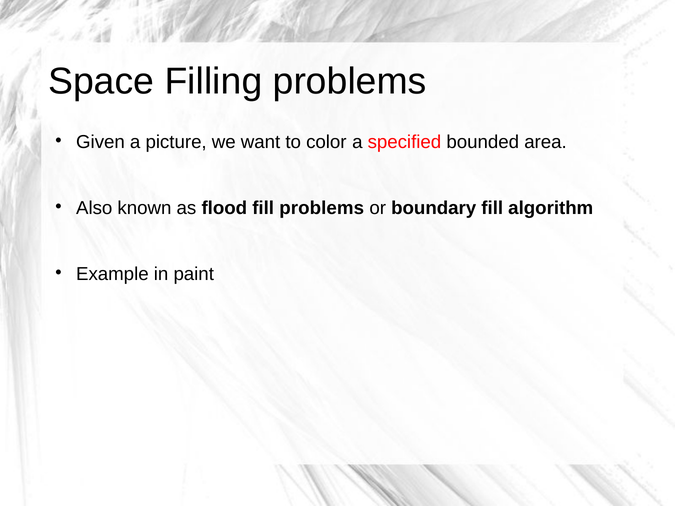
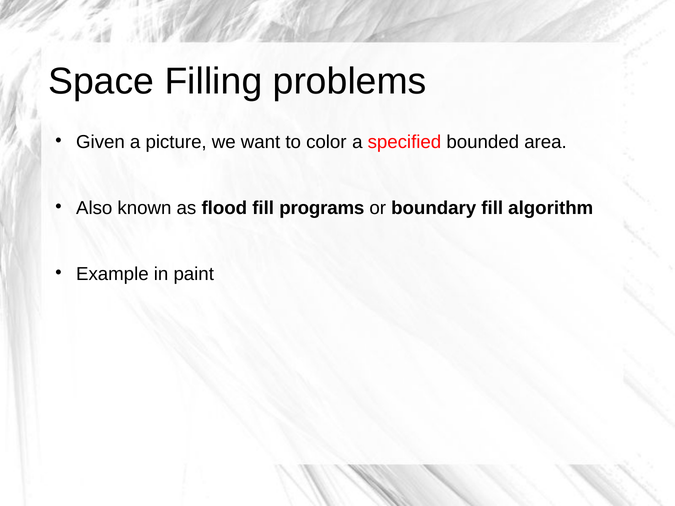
fill problems: problems -> programs (322, 208)
